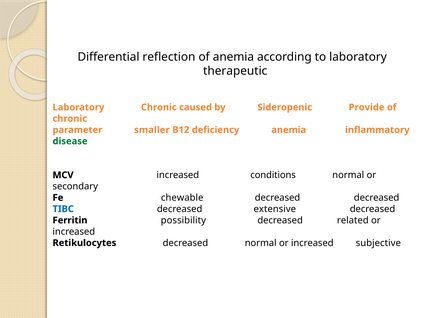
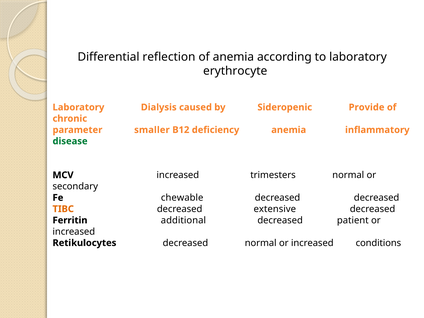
therapeutic: therapeutic -> erythrocyte (235, 71)
Laboratory Chronic: Chronic -> Dialysis (159, 107)
conditions: conditions -> trimesters (273, 175)
TIBC colour: blue -> orange (63, 209)
possibility: possibility -> additional (183, 220)
related: related -> patient (353, 220)
subjective: subjective -> conditions (378, 243)
